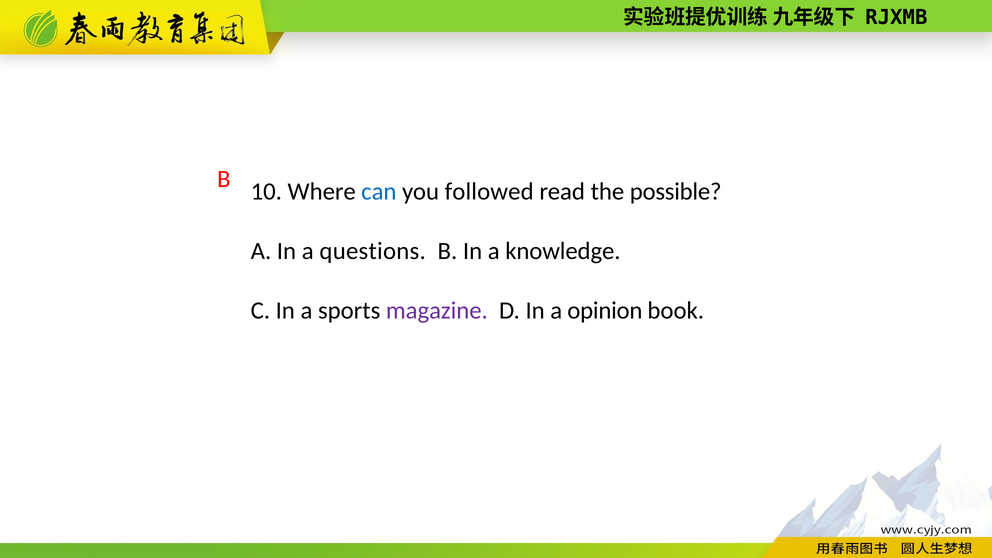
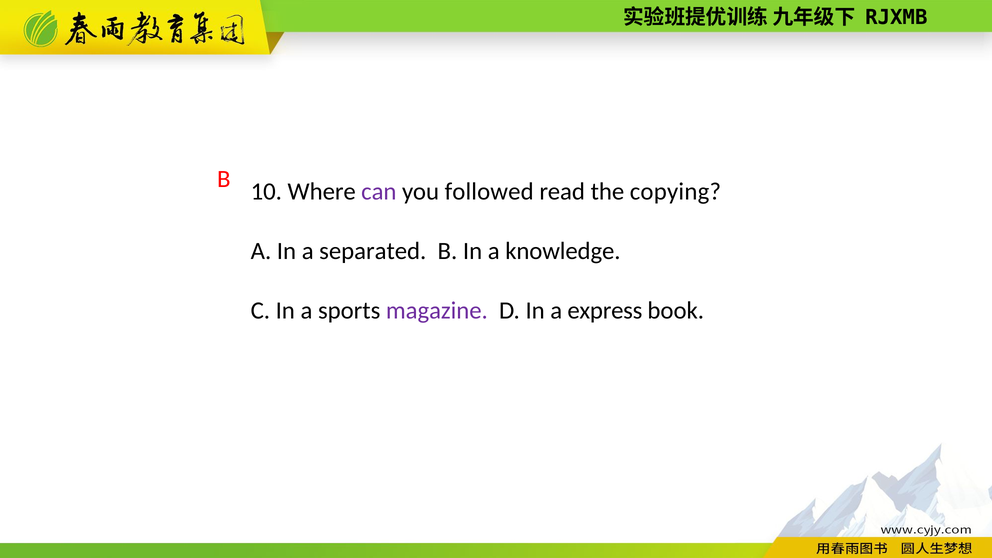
can colour: blue -> purple (379, 192)
possible: possible -> copying (675, 192)
questions: questions -> separated (373, 251)
opinion: opinion -> express (605, 311)
